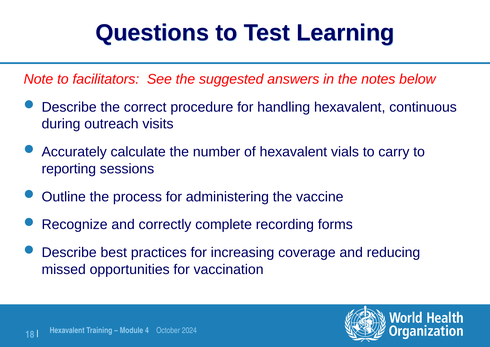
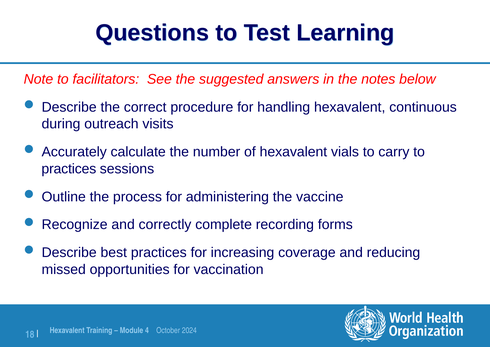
reporting: reporting -> practices (69, 169)
